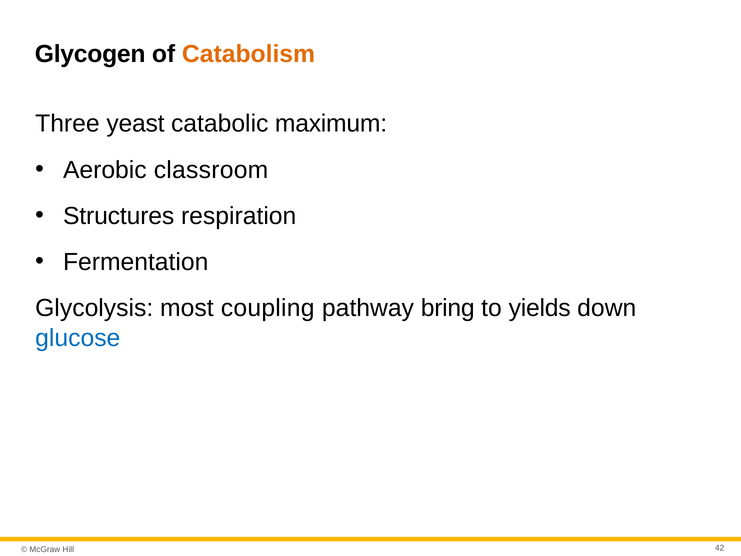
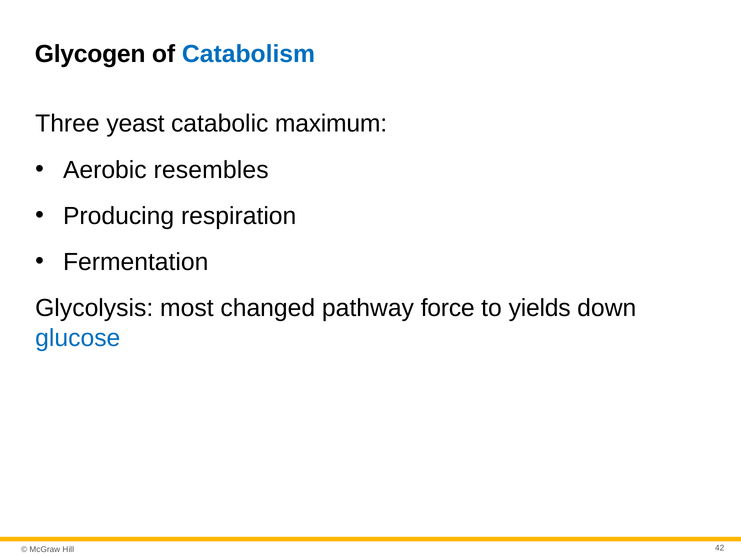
Catabolism colour: orange -> blue (249, 54)
classroom: classroom -> resembles (211, 170)
Structures: Structures -> Producing (119, 216)
coupling: coupling -> changed (268, 308)
bring: bring -> force (448, 308)
